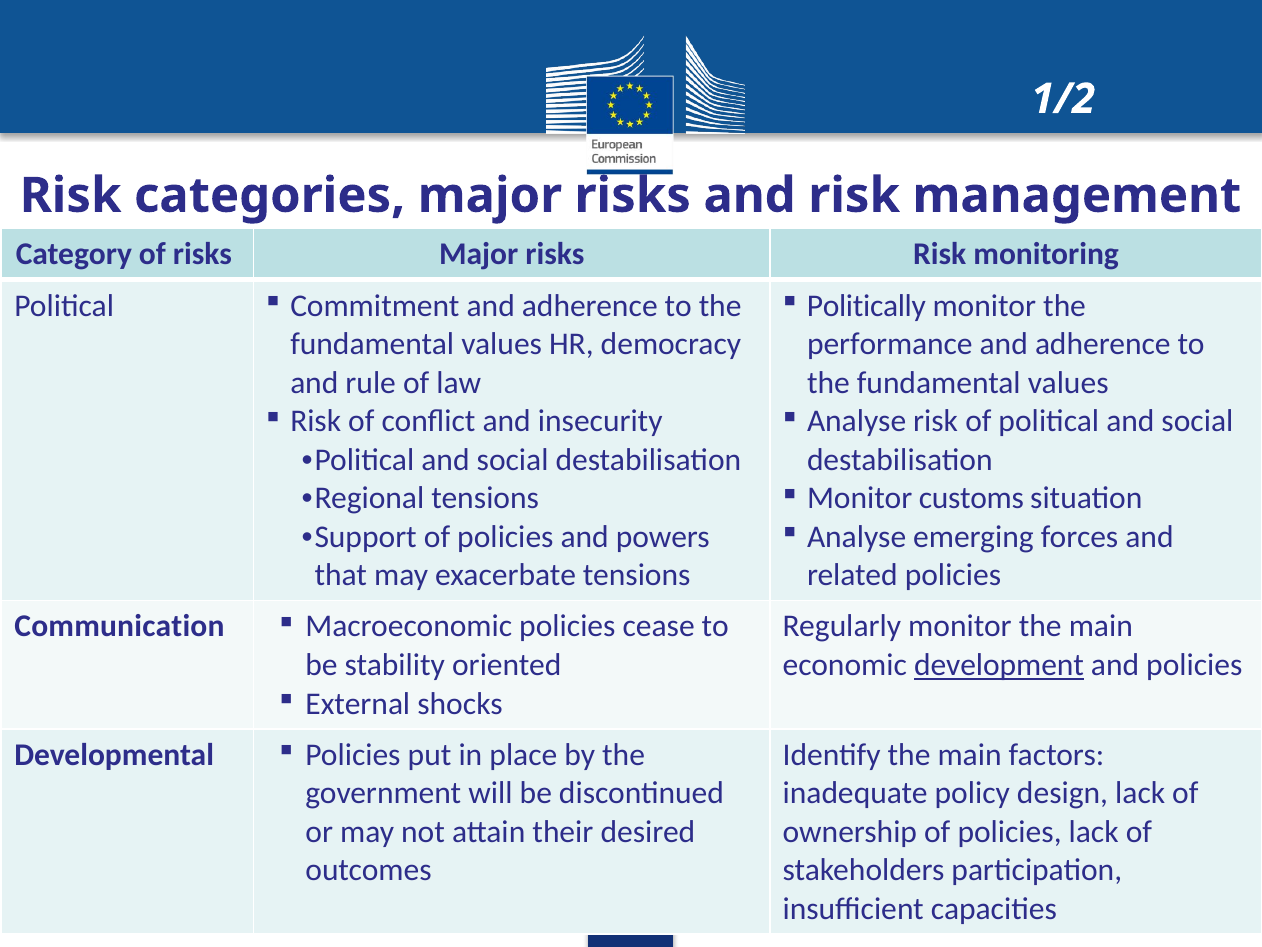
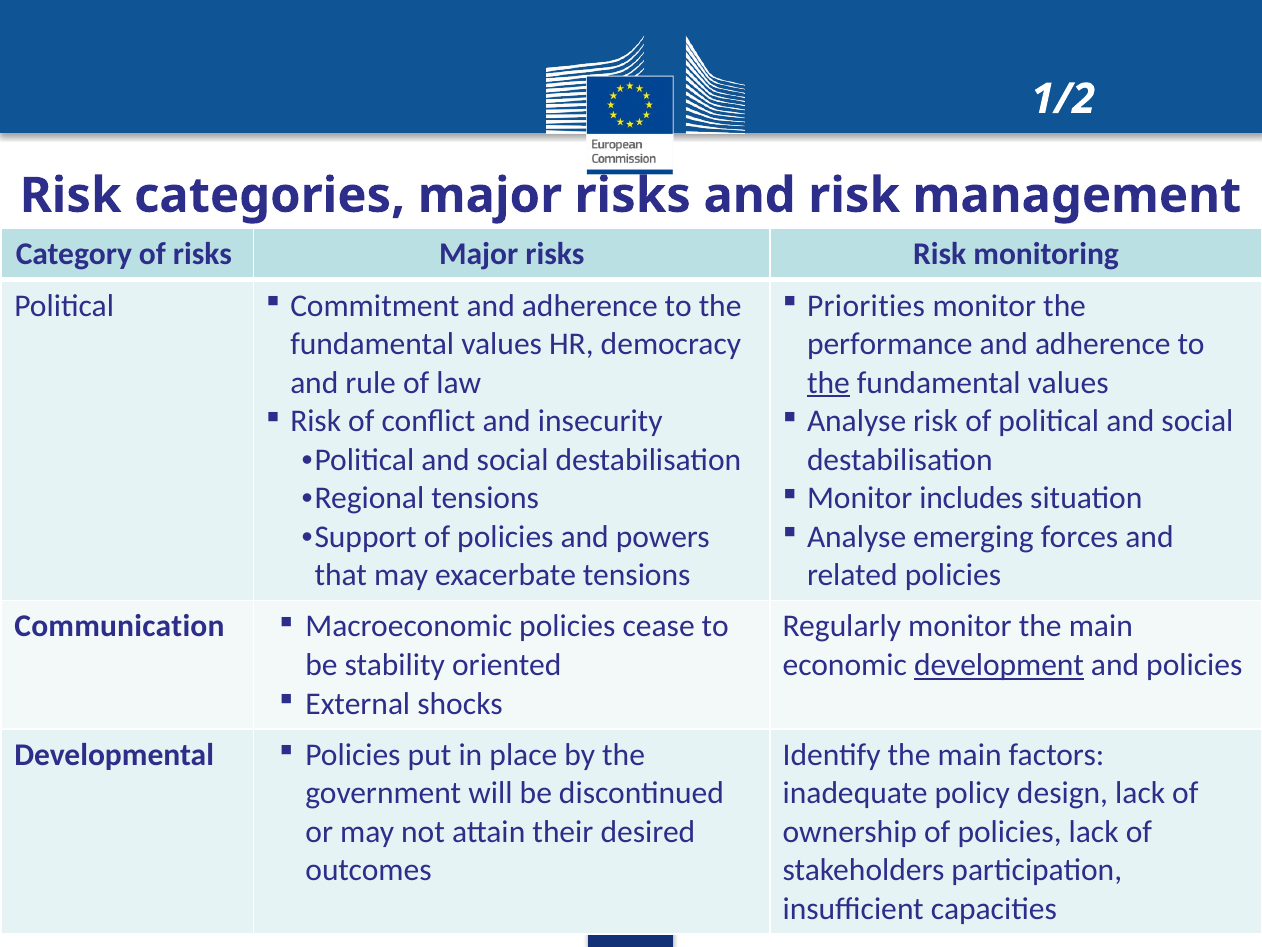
Politically: Politically -> Priorities (866, 305)
the underline: none -> present (828, 382)
customs: customs -> includes (971, 498)
